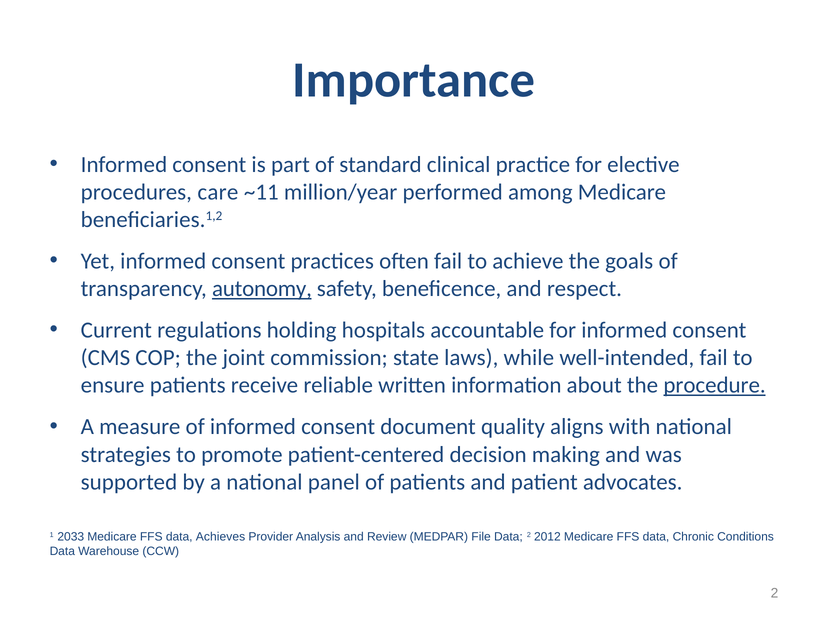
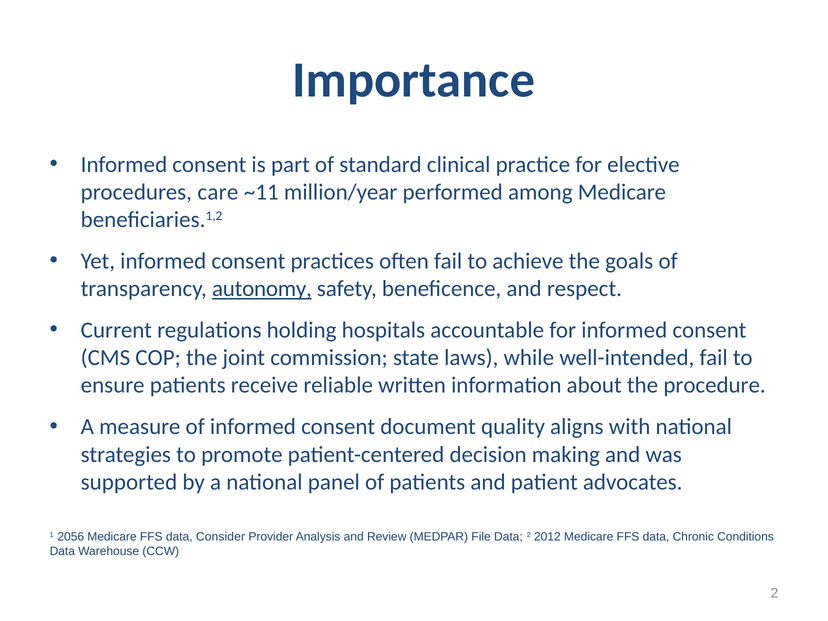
procedure underline: present -> none (715, 385)
2033: 2033 -> 2056 (71, 537)
Achieves: Achieves -> Consider (220, 537)
